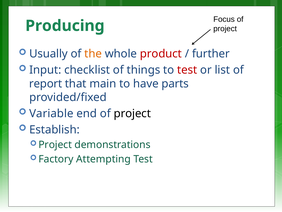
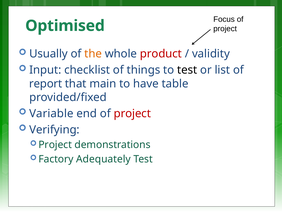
Producing: Producing -> Optimised (65, 26)
further: further -> validity (211, 54)
test colour: red -> black (187, 70)
parts: parts -> table (175, 83)
project colour: black -> red (132, 113)
Establish: Establish -> Verifying (54, 129)
Attempting: Attempting -> Adequately (103, 159)
